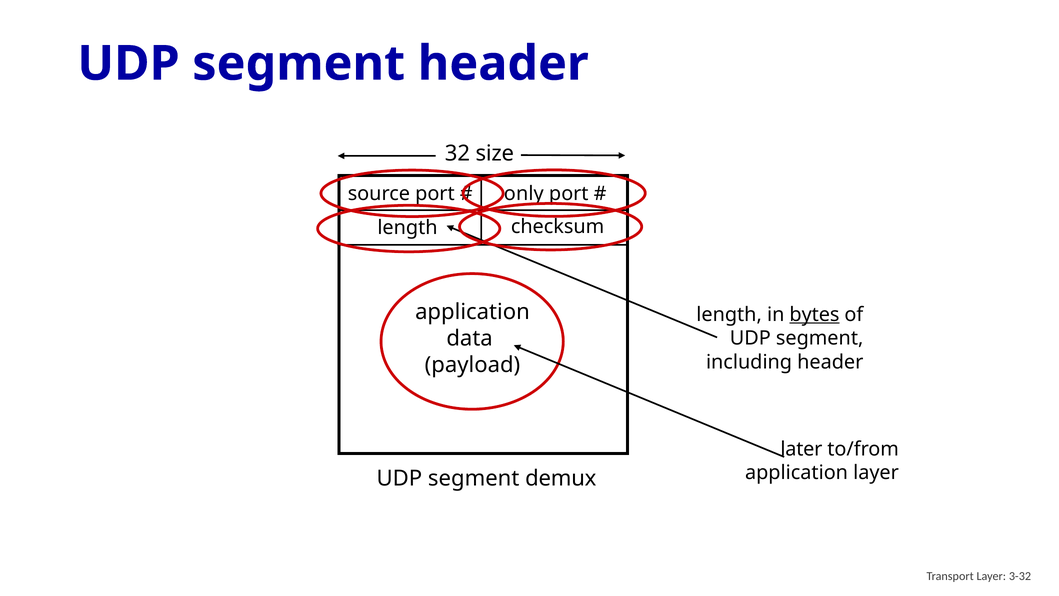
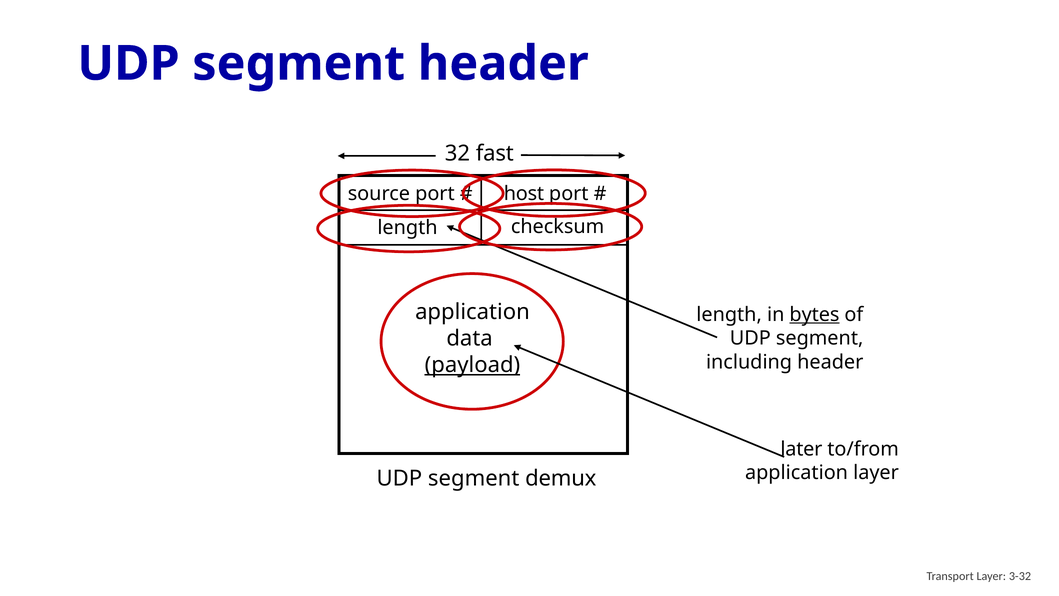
size: size -> fast (495, 154)
only: only -> host (524, 194)
payload underline: none -> present (472, 365)
